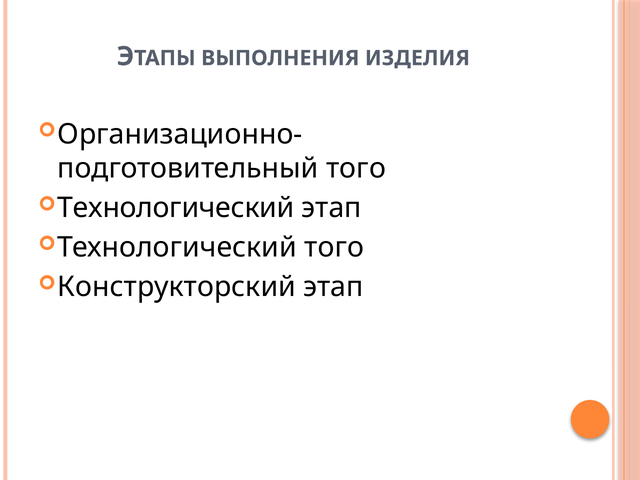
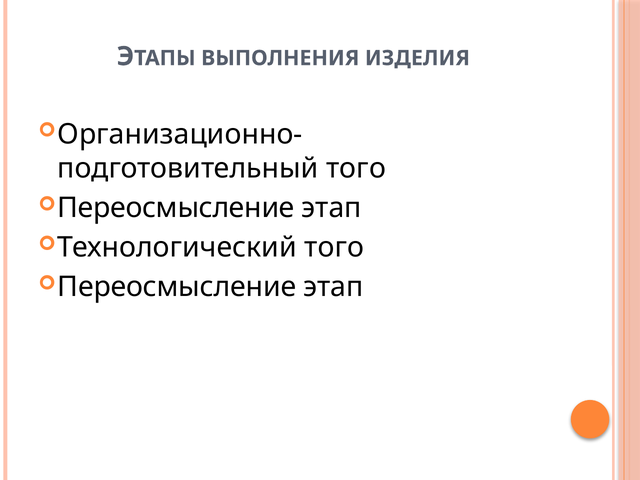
Технологический: Технологический -> Переосмысление (176, 208)
Конструкторский: Конструкторский -> Переосмысление (177, 287)
